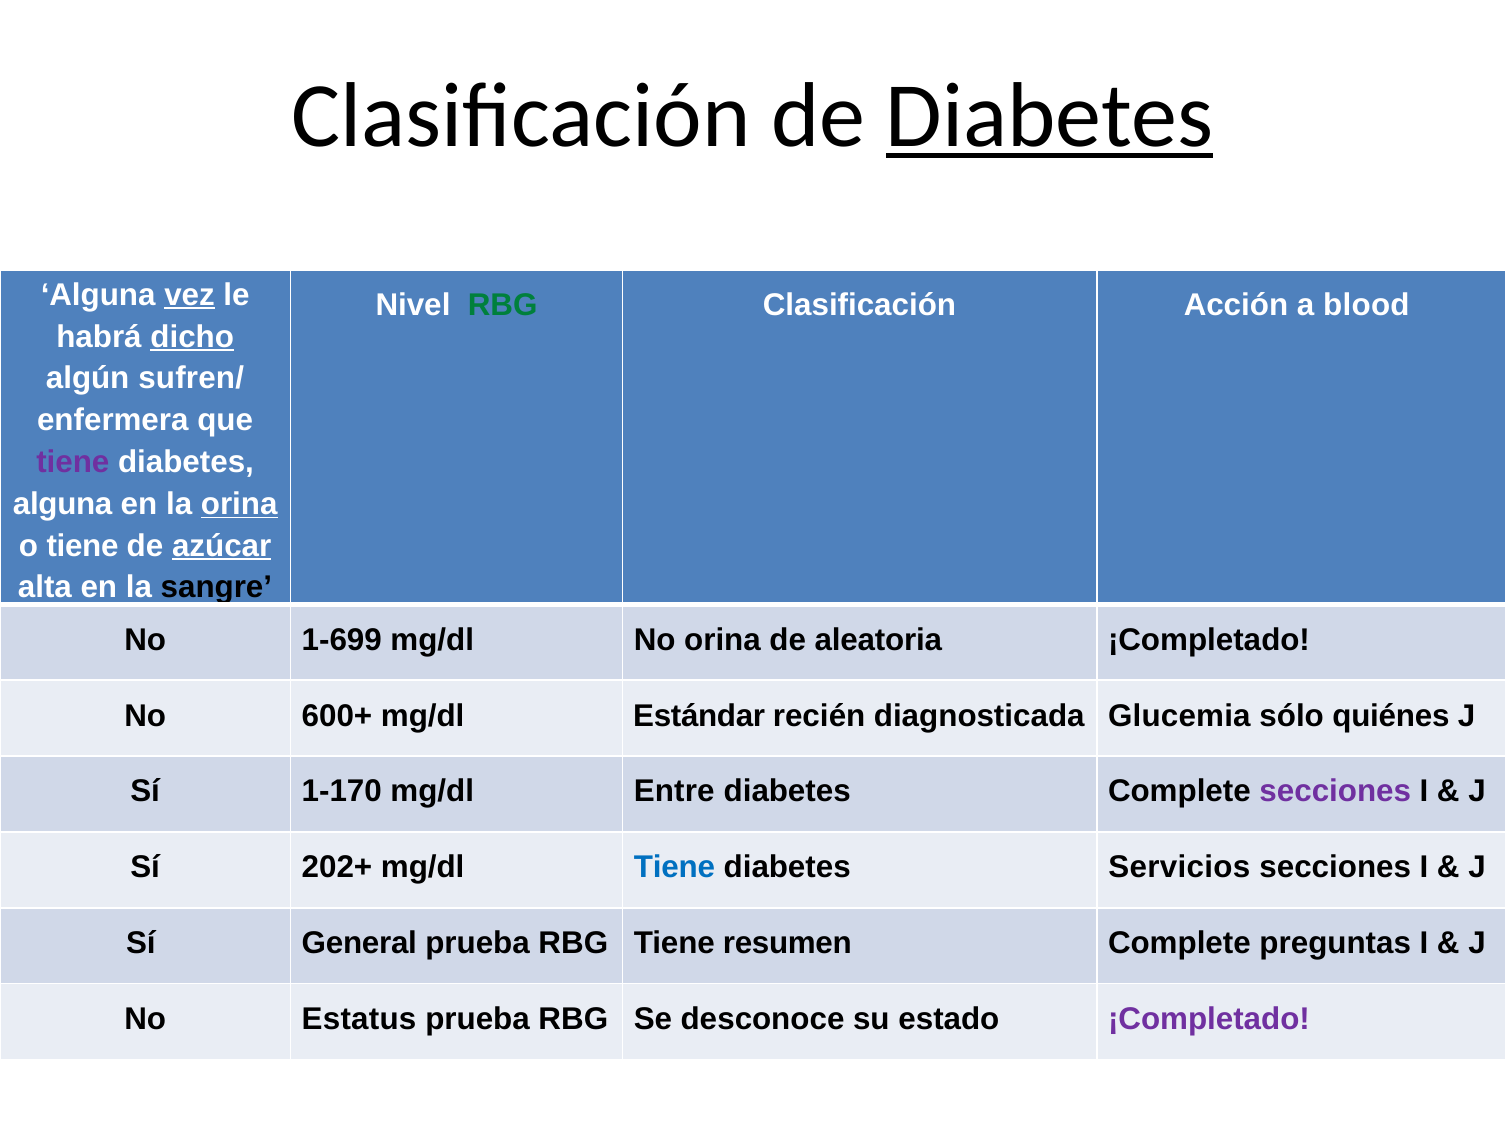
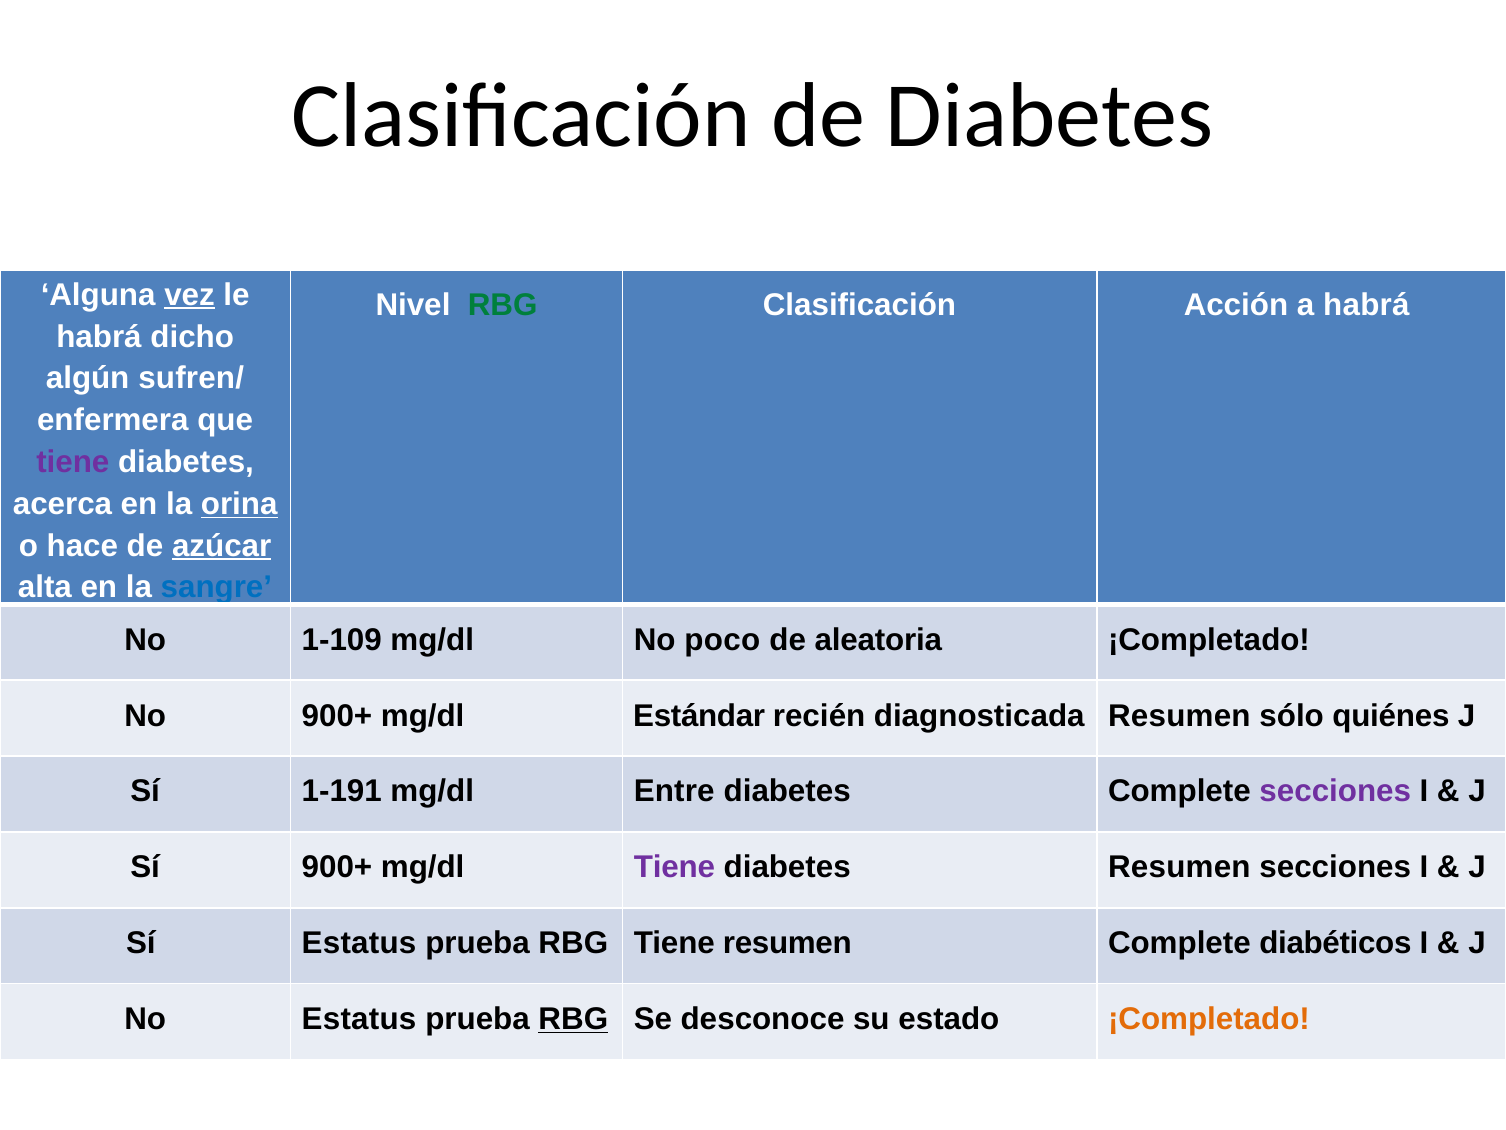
Diabetes underline: present -> none (1050, 116)
a blood: blood -> habrá (1366, 305)
dicho underline: present -> none (192, 337)
alguna: alguna -> acerca (62, 504)
o tiene: tiene -> hace (82, 546)
sangre colour: black -> blue (216, 587)
1-699: 1-699 -> 1-109 (342, 640)
No orina: orina -> poco (722, 640)
No 600+: 600+ -> 900+ (337, 715)
diagnosticada Glucemia: Glucemia -> Resumen (1179, 715)
1-170: 1-170 -> 1-191 (342, 791)
Sí 202+: 202+ -> 900+ (337, 867)
Tiene colour: blue -> purple (674, 867)
diabetes Servicios: Servicios -> Resumen (1179, 867)
Sí General: General -> Estatus (359, 943)
preguntas: preguntas -> diabéticos (1335, 943)
RBG underline: none -> present (573, 1019)
¡Completado colour: purple -> orange (1209, 1019)
